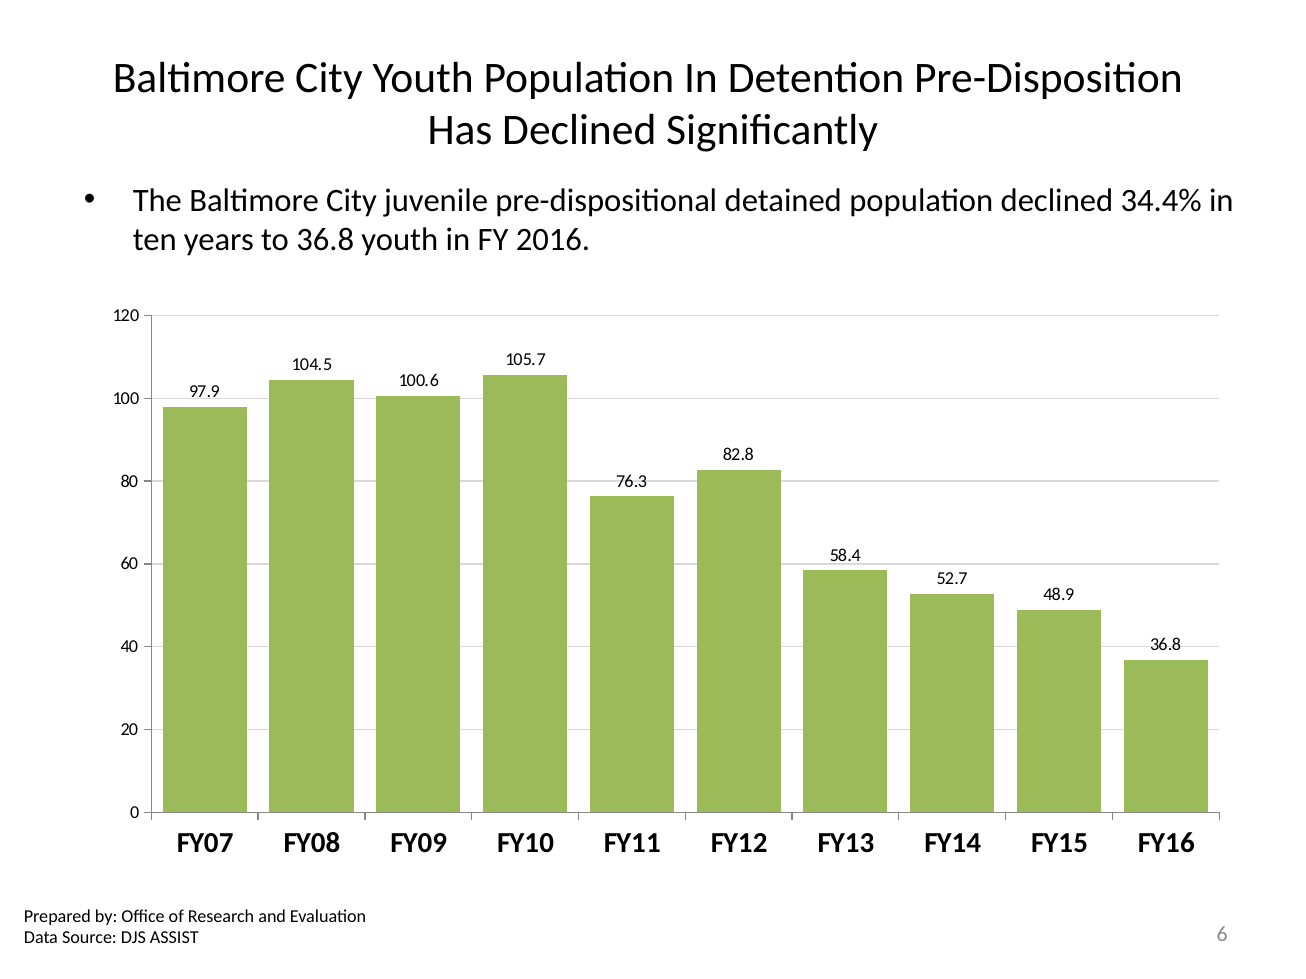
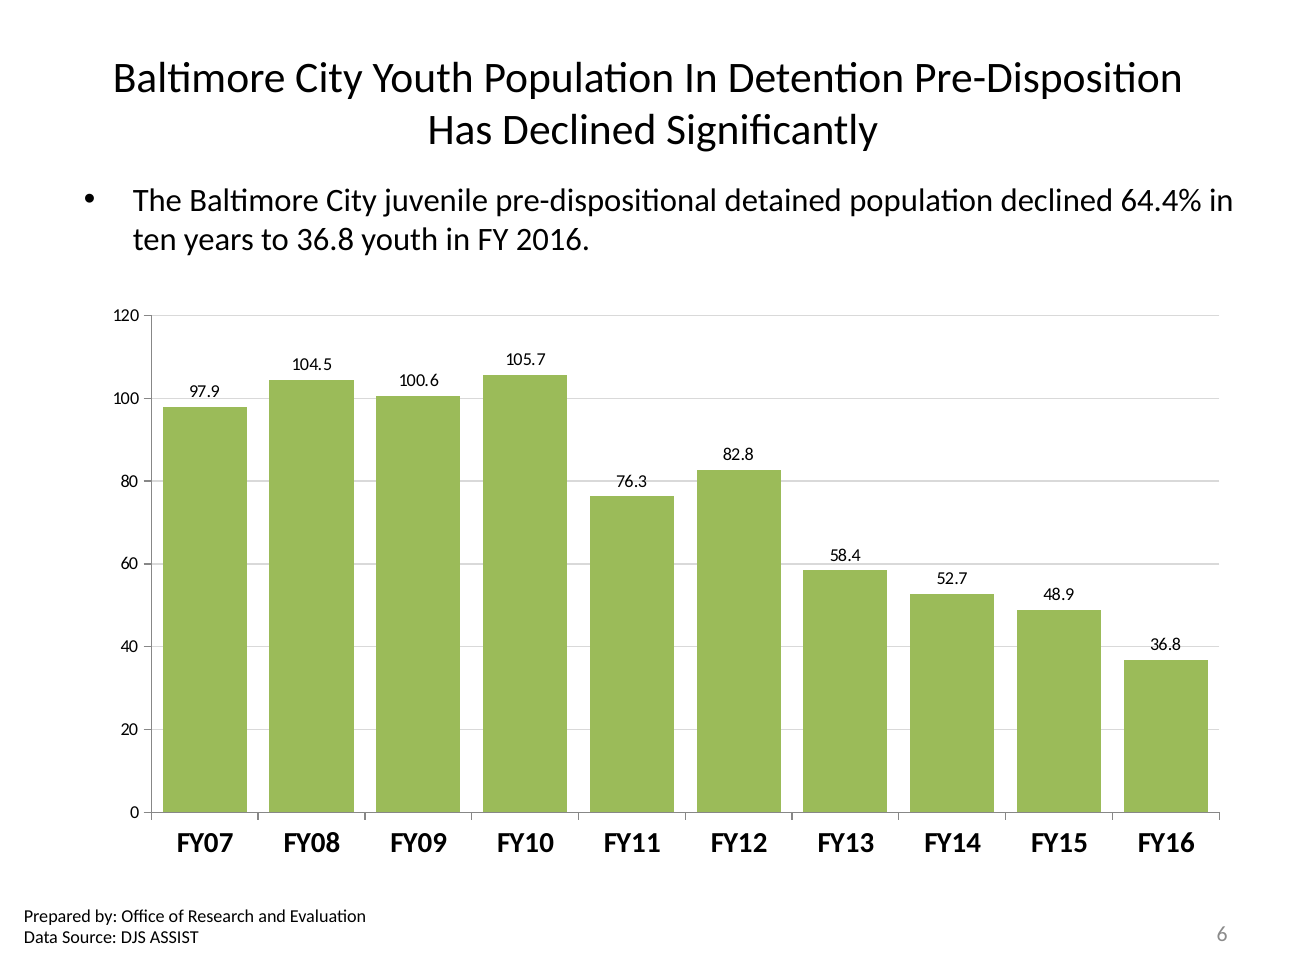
34.4%: 34.4% -> 64.4% (1161, 200)
